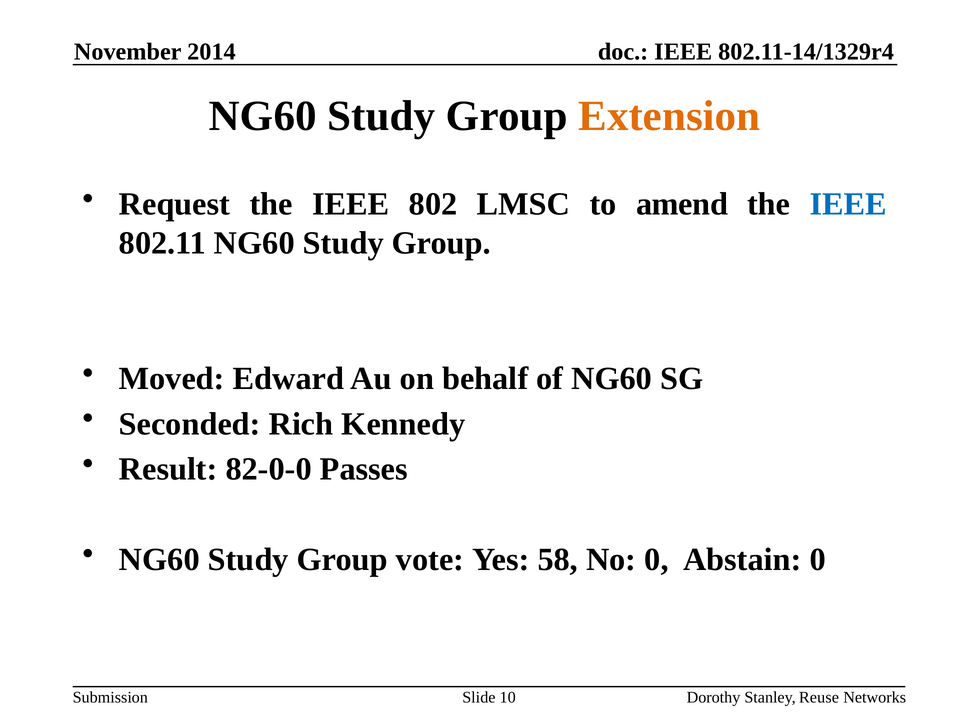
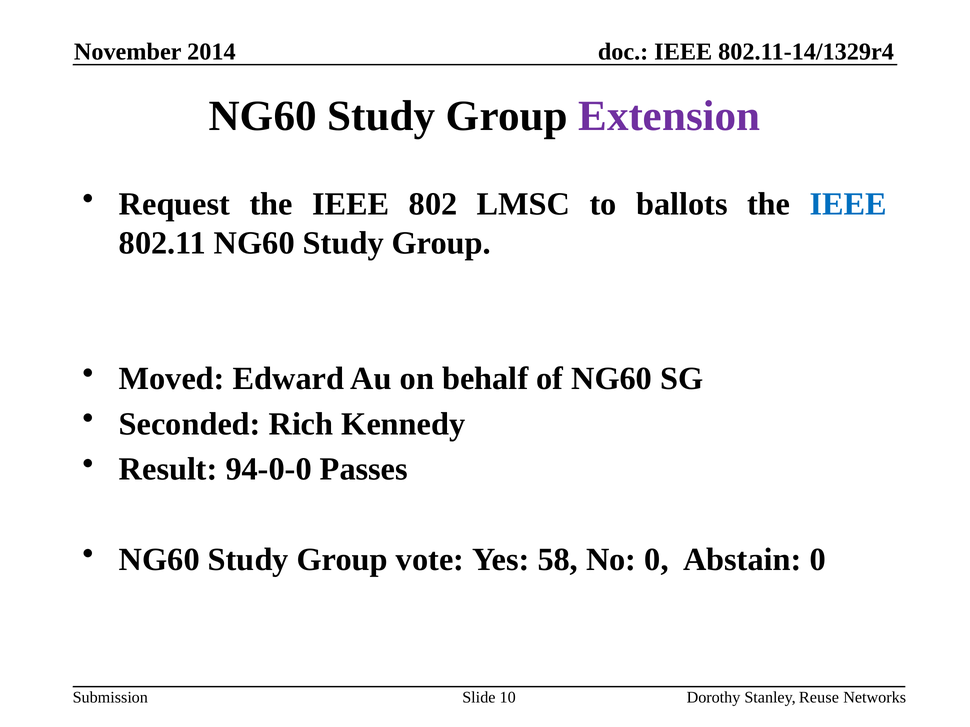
Extension colour: orange -> purple (669, 116)
amend: amend -> ballots (682, 204)
82-0-0: 82-0-0 -> 94-0-0 (269, 469)
